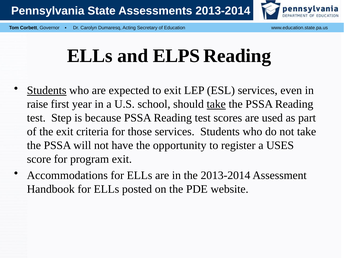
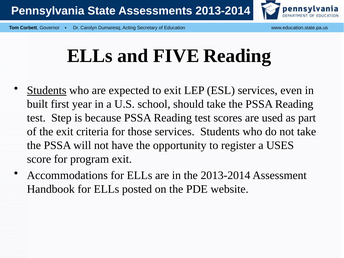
ELPS: ELPS -> FIVE (176, 56)
raise: raise -> built (37, 104)
take underline: present -> none (216, 104)
